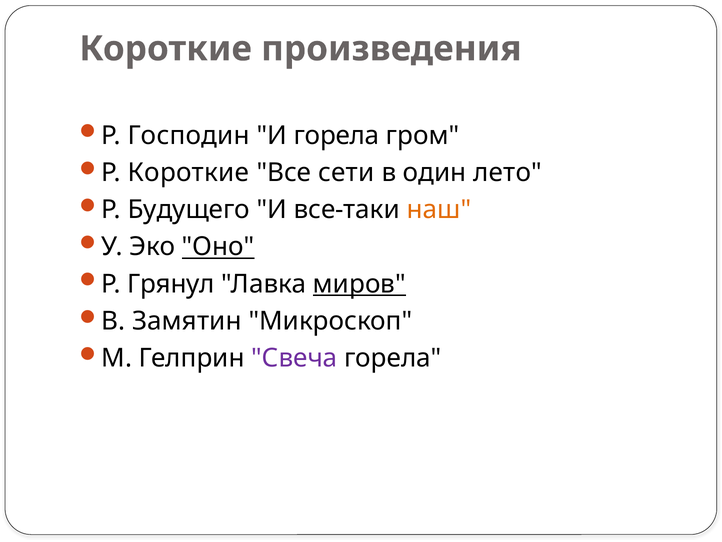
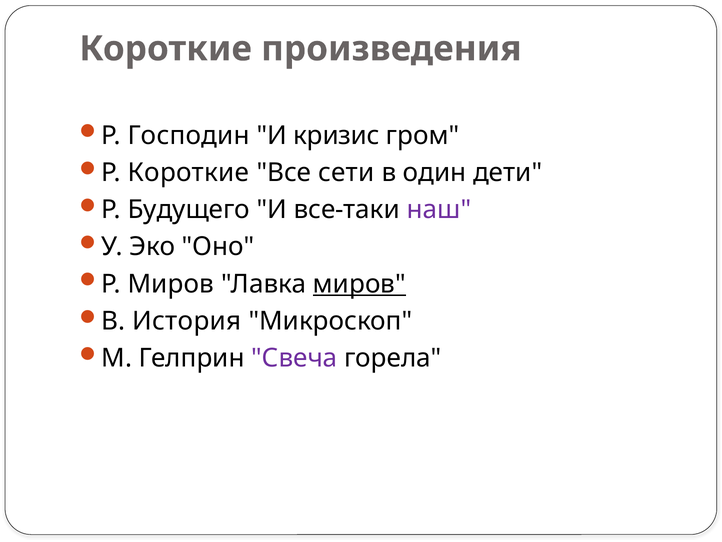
И горела: горела -> кризис (337, 135)
лето: лето -> дети (508, 172)
наш colour: orange -> purple (439, 210)
Оно underline: present -> none (218, 247)
Р Грянул: Грянул -> Миров (171, 284)
Замятин: Замятин -> История (187, 321)
